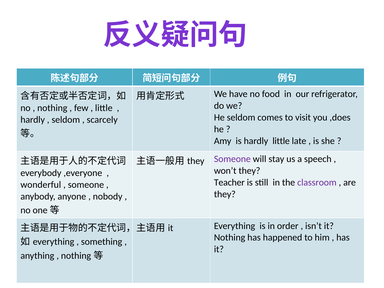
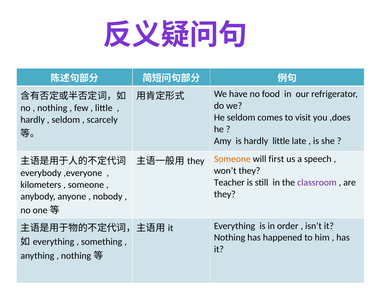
Someone colour: purple -> orange (232, 159)
stay: stay -> first (276, 159)
wonderful: wonderful -> kilometers (41, 185)
